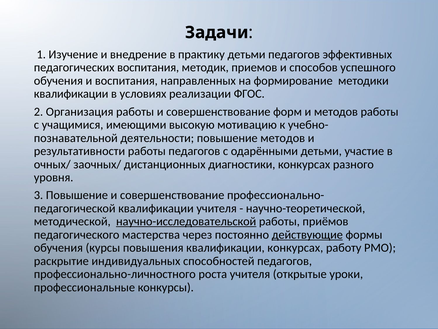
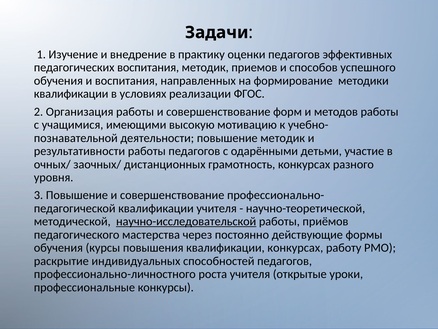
практику детьми: детьми -> оценки (246, 54)
повышение методов: методов -> методик (283, 138)
диагностики: диагностики -> грамотность (242, 164)
действующие underline: present -> none (307, 234)
